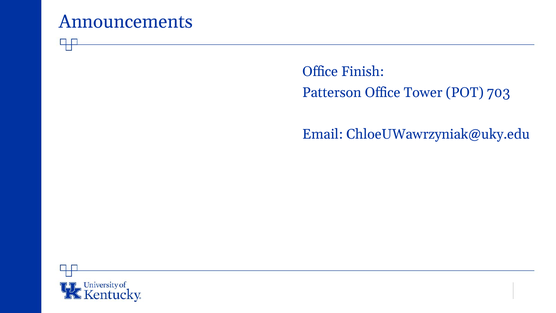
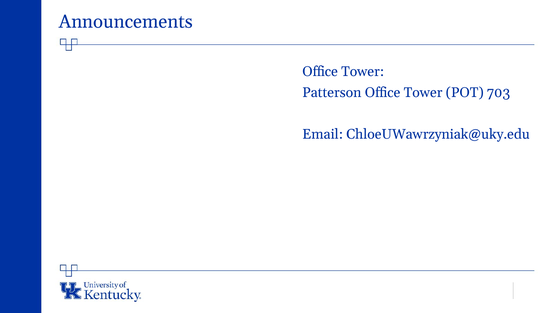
Finish: Finish -> Tower (363, 72)
